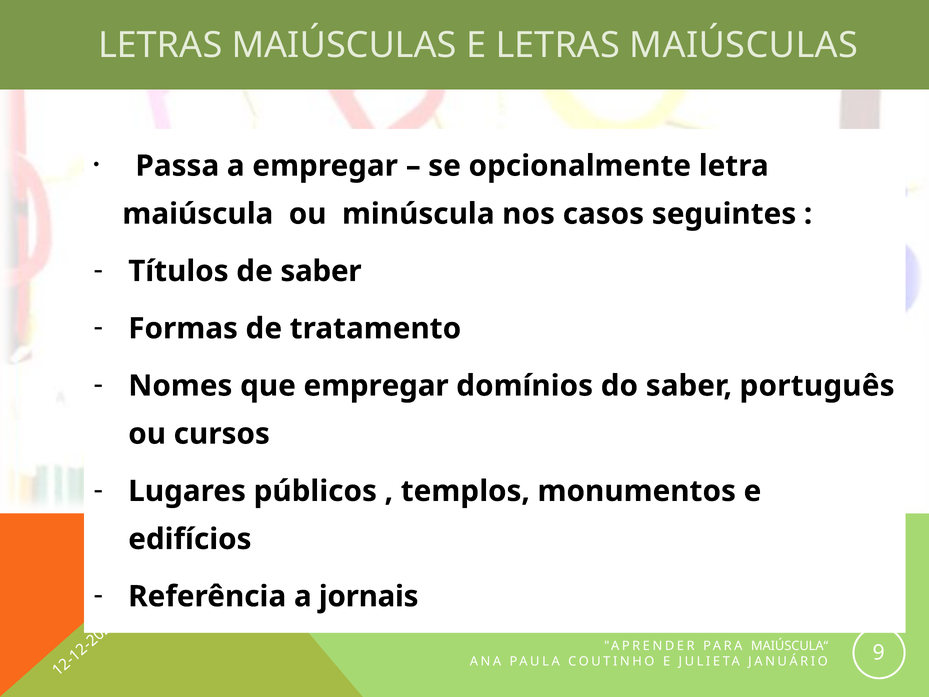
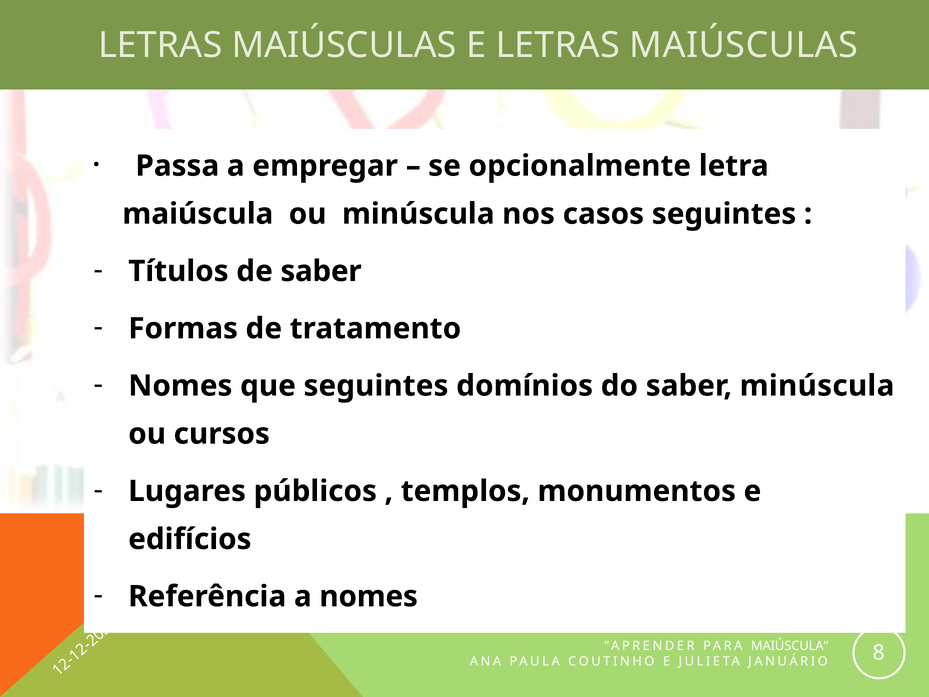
que empregar: empregar -> seguintes (376, 386)
saber português: português -> minúscula (817, 386)
a jornais: jornais -> nomes (369, 596)
9: 9 -> 8 (879, 652)
